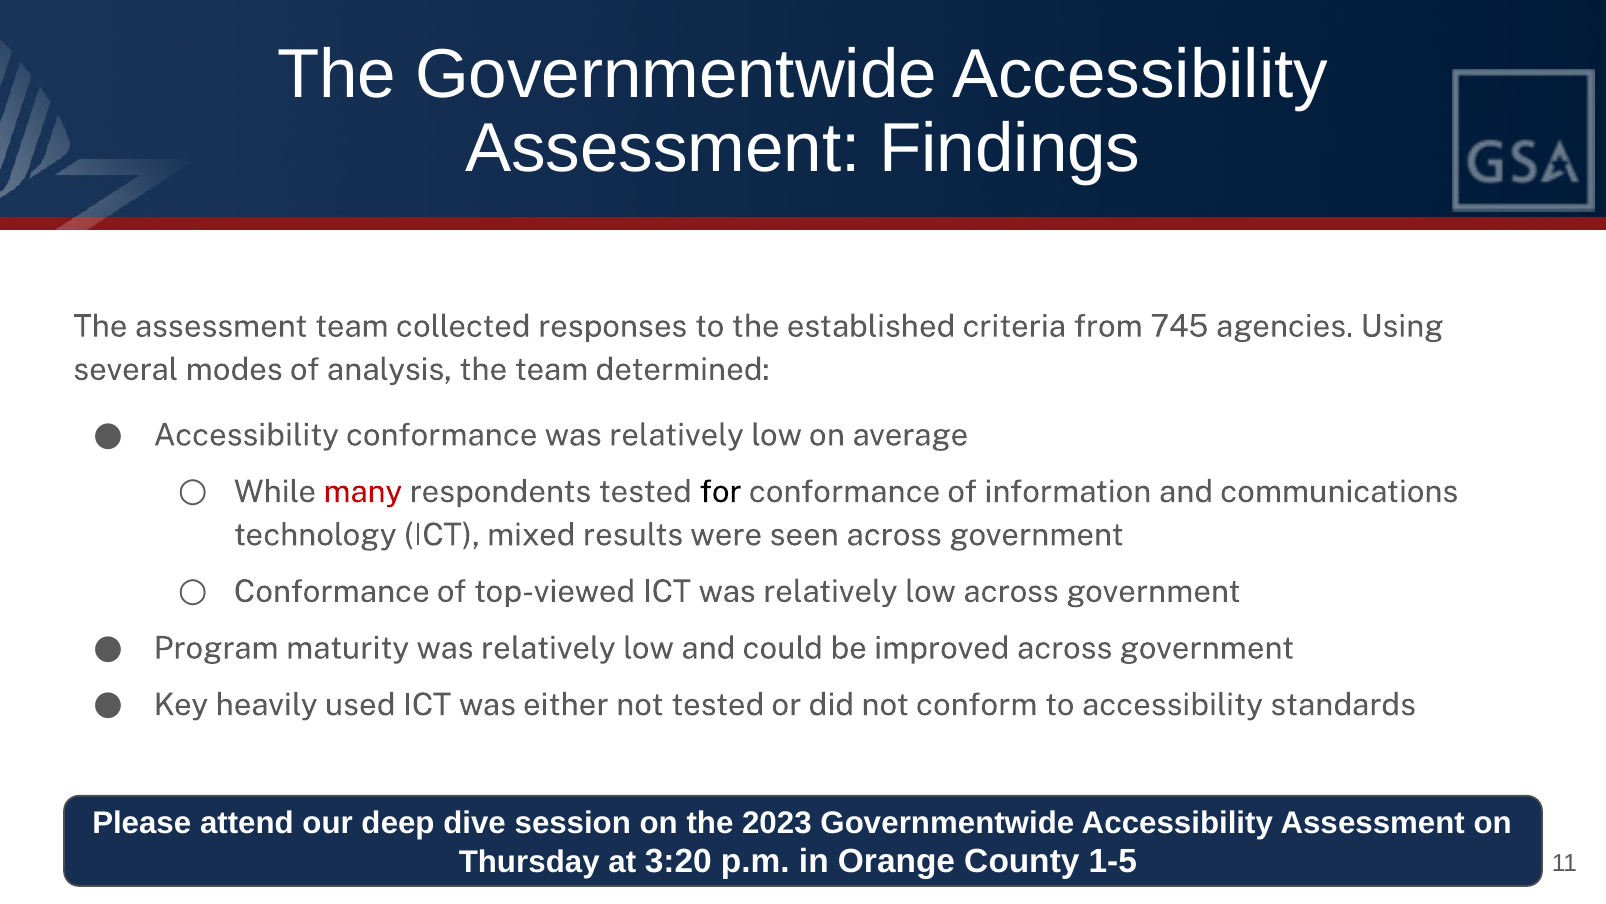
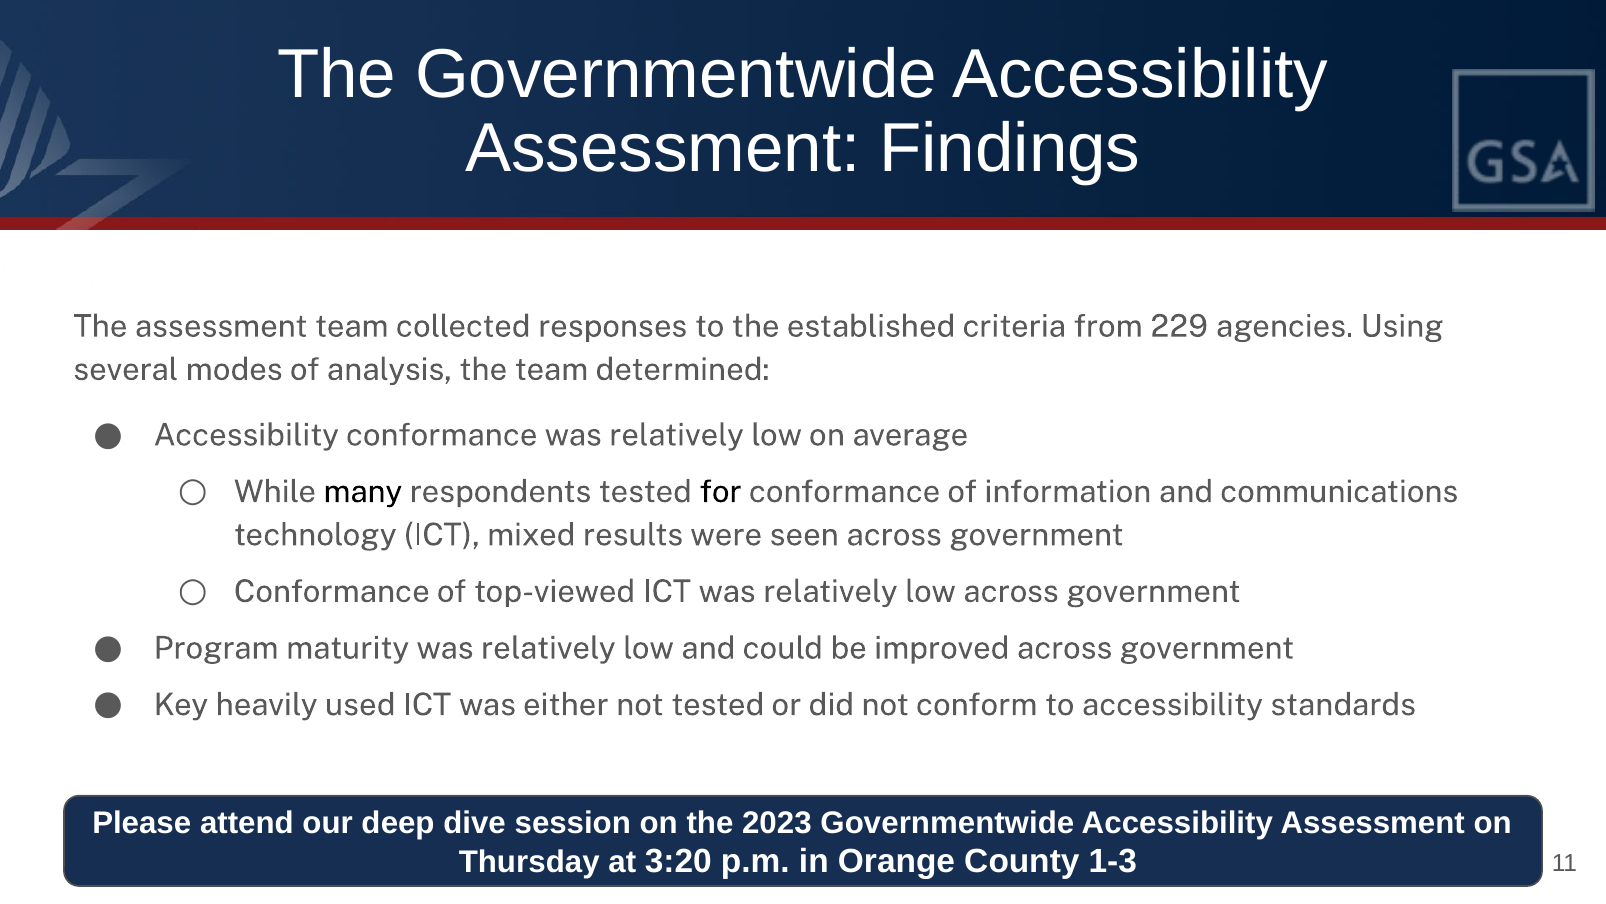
745: 745 -> 229 (1179, 326)
many colour: red -> black (363, 491)
1-5: 1-5 -> 1-3 (1113, 861)
